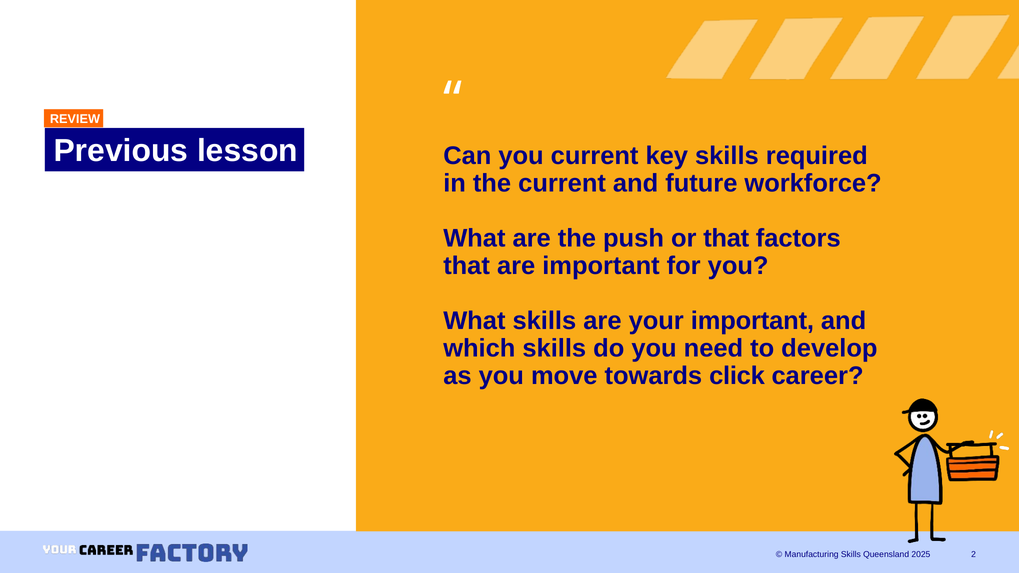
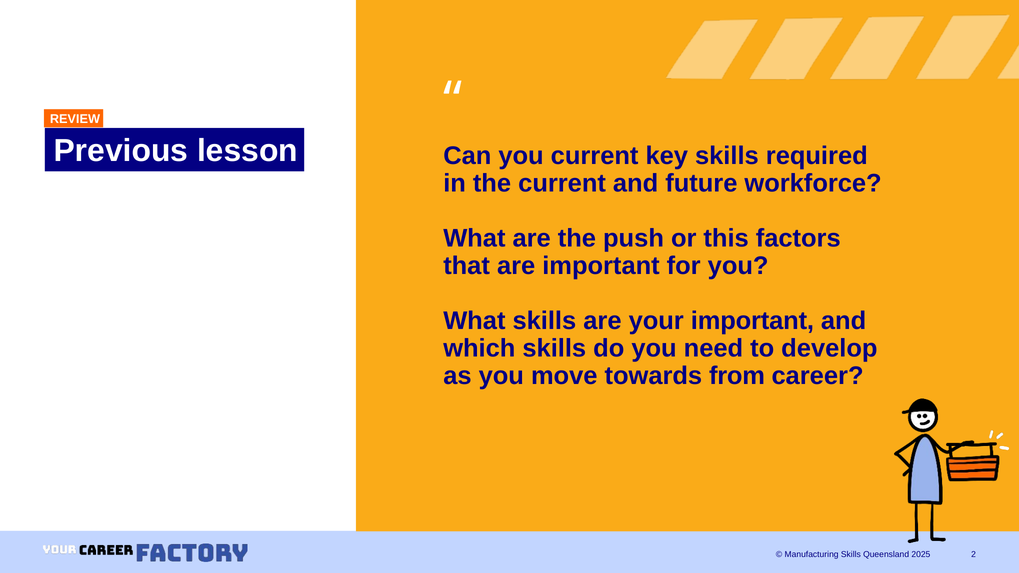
or that: that -> this (726, 238)
click: click -> from (737, 376)
